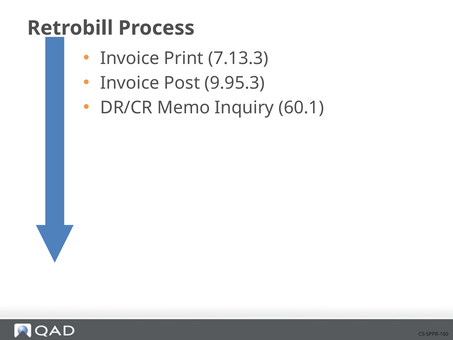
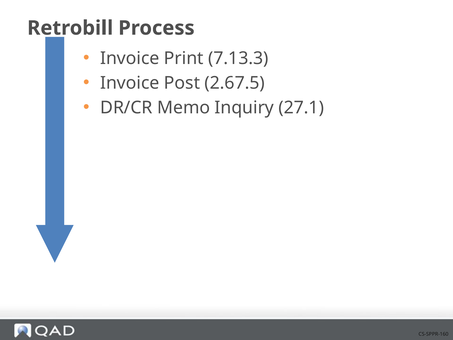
9.95.3: 9.95.3 -> 2.67.5 (235, 83)
60.1: 60.1 -> 27.1 (301, 108)
